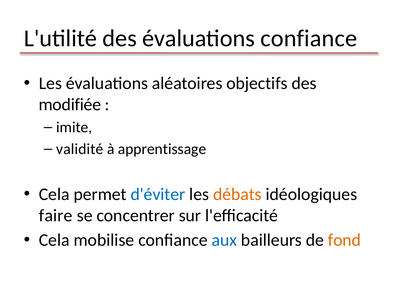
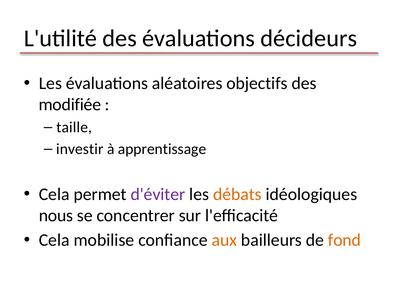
évaluations confiance: confiance -> décideurs (309, 39)
imite: imite -> taille (74, 128)
validité: validité -> investir (80, 149)
d'éviter colour: blue -> purple (158, 195)
faire: faire -> nous (56, 216)
aux colour: blue -> orange (224, 241)
